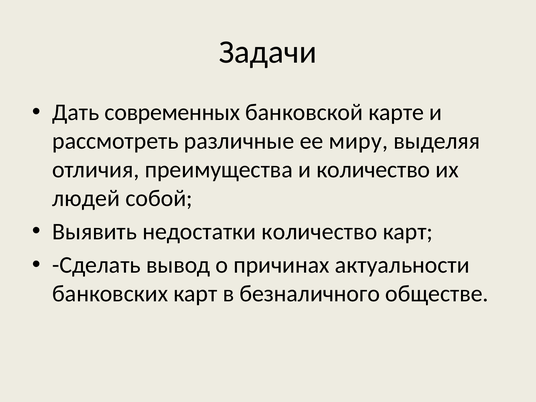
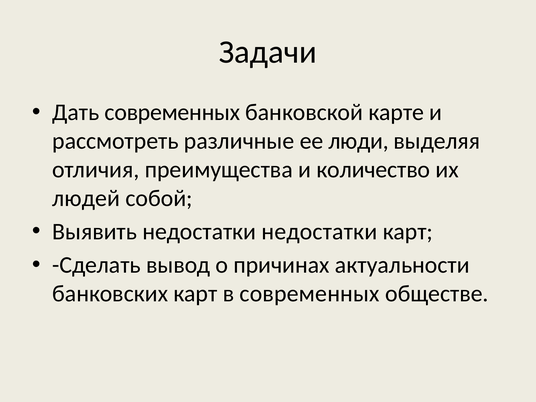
миру: миру -> люди (359, 141)
недостатки количество: количество -> недостатки (319, 232)
в безналичного: безналичного -> современных (310, 294)
